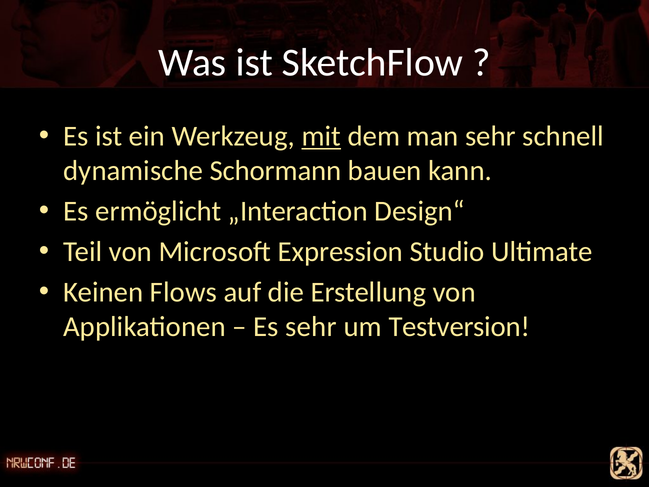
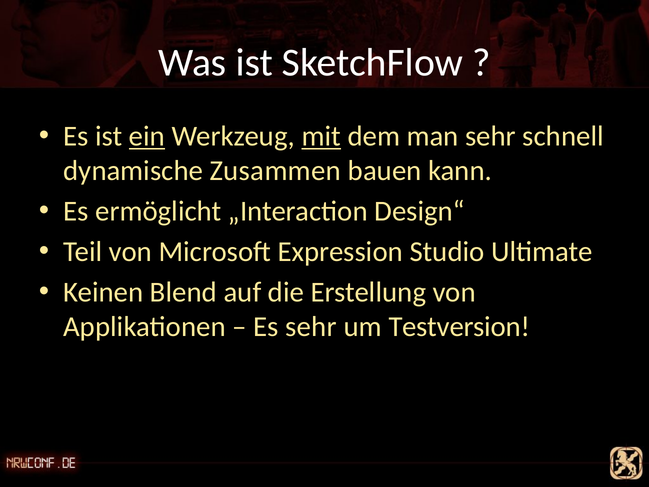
ein underline: none -> present (147, 136)
Schormann: Schormann -> Zusammen (275, 171)
Flows: Flows -> Blend (183, 292)
